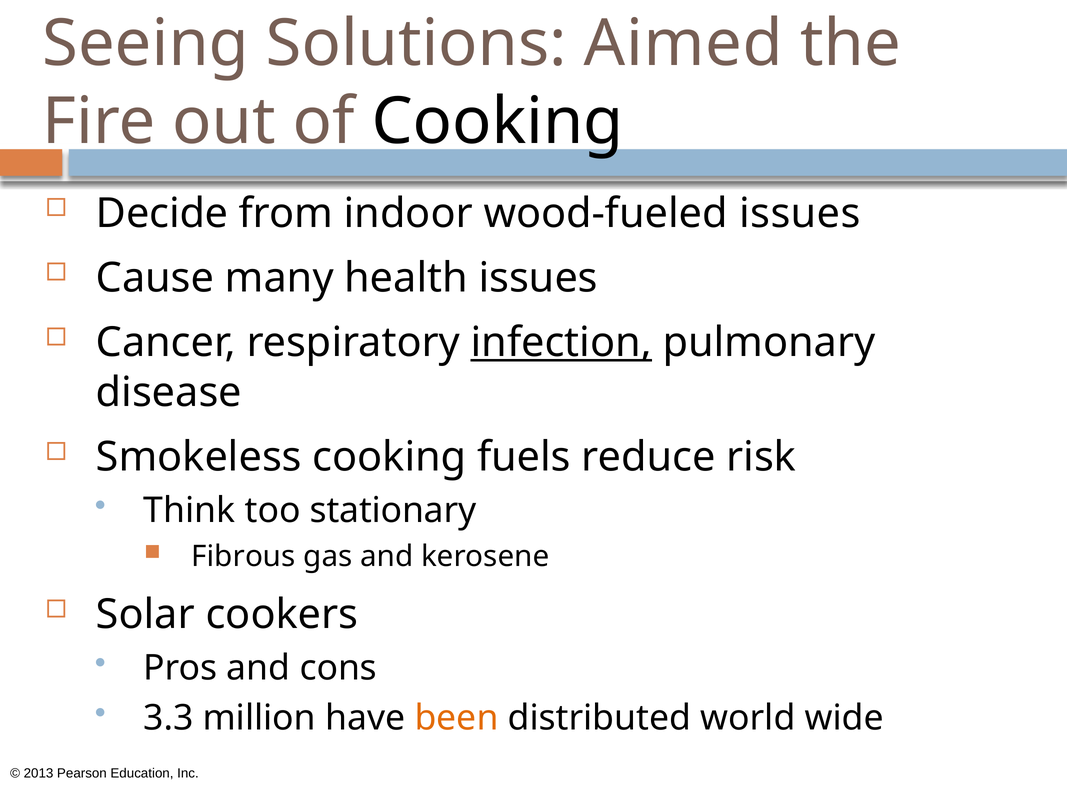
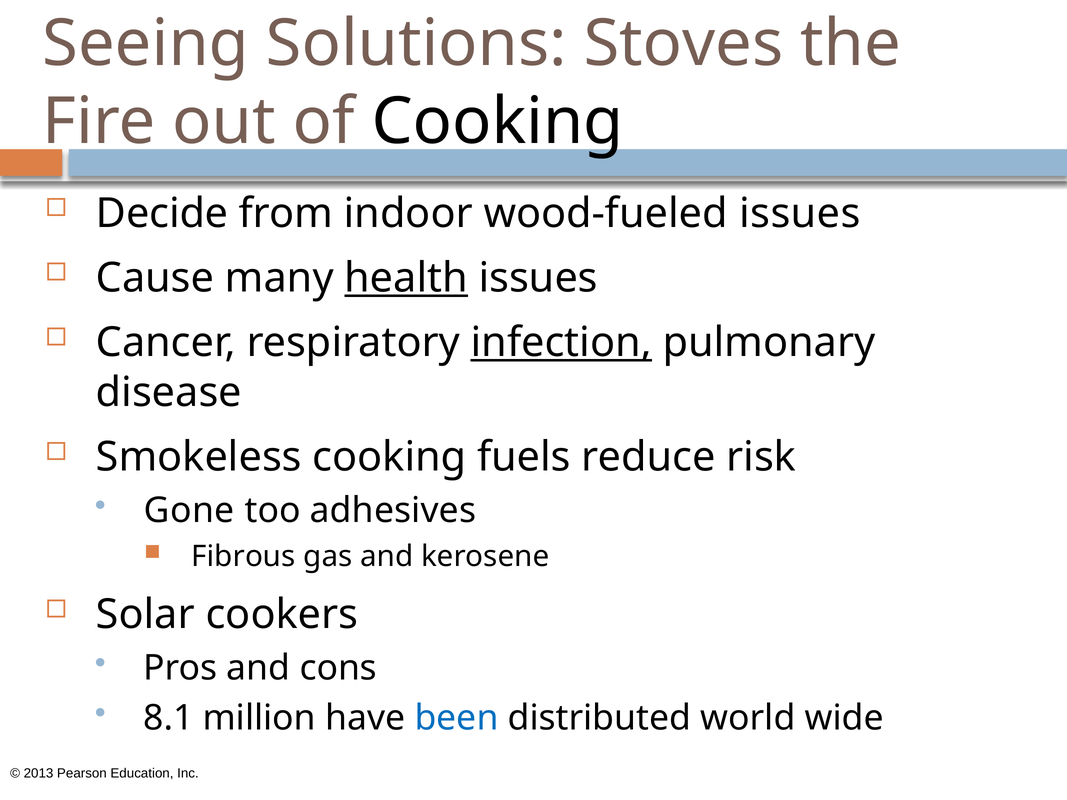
Aimed: Aimed -> Stoves (684, 44)
health underline: none -> present (406, 278)
Think: Think -> Gone (189, 510)
stationary: stationary -> adhesives (393, 510)
3.3: 3.3 -> 8.1 (168, 718)
been colour: orange -> blue (457, 718)
